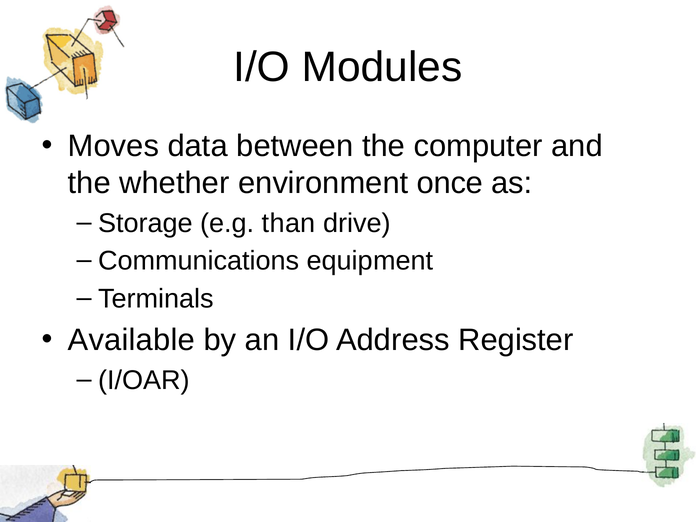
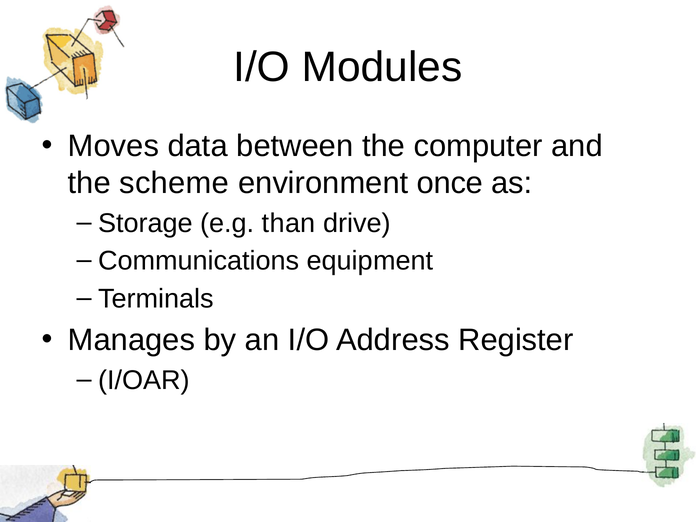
whether: whether -> scheme (174, 183)
Available: Available -> Manages (131, 340)
